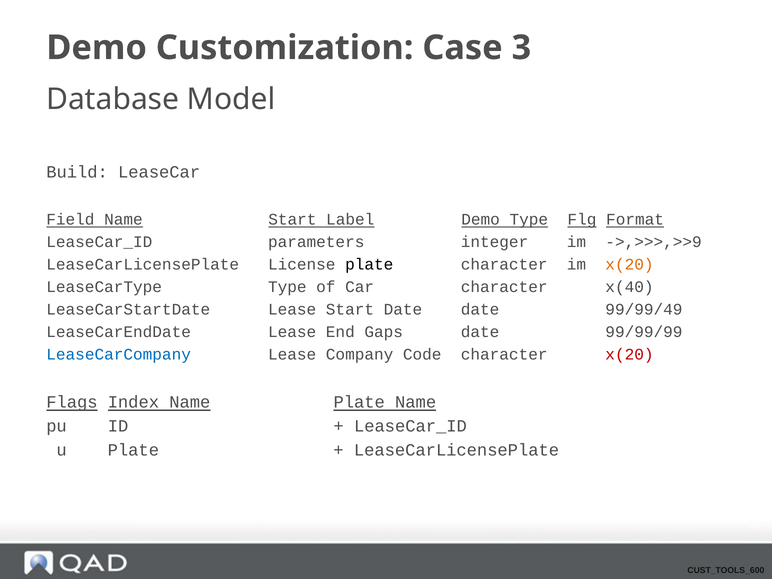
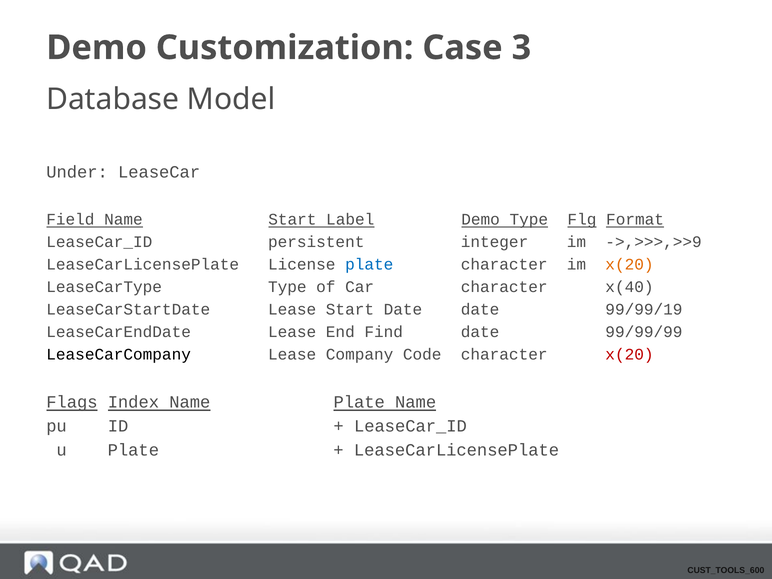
Build: Build -> Under (77, 172)
parameters: parameters -> persistent (316, 242)
plate colour: black -> blue (369, 264)
99/99/49: 99/99/49 -> 99/99/19 (644, 309)
Gaps: Gaps -> Find (384, 332)
LeaseCarCompany colour: blue -> black (119, 354)
